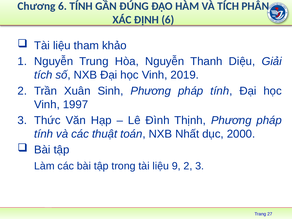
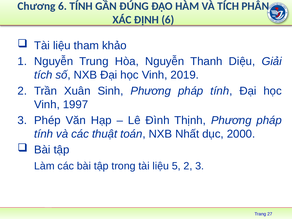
Thức: Thức -> Phép (47, 120)
9: 9 -> 5 (176, 166)
